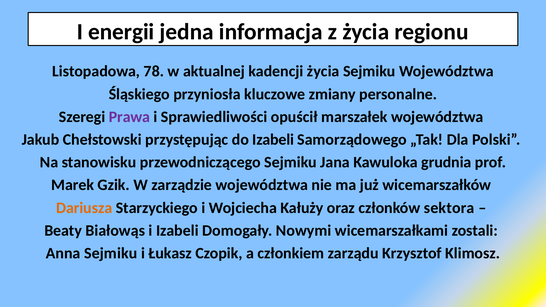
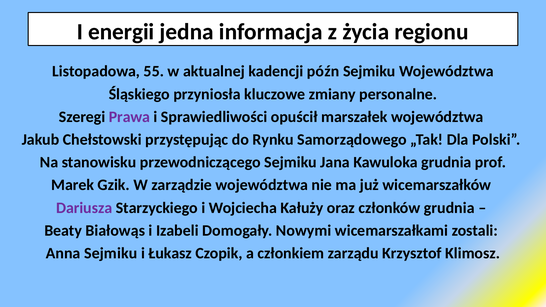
78: 78 -> 55 (154, 71)
kadencji życia: życia -> późn (323, 71)
do Izabeli: Izabeli -> Rynku (273, 140)
Dariusza colour: orange -> purple (84, 208)
członków sektora: sektora -> grudnia (449, 208)
